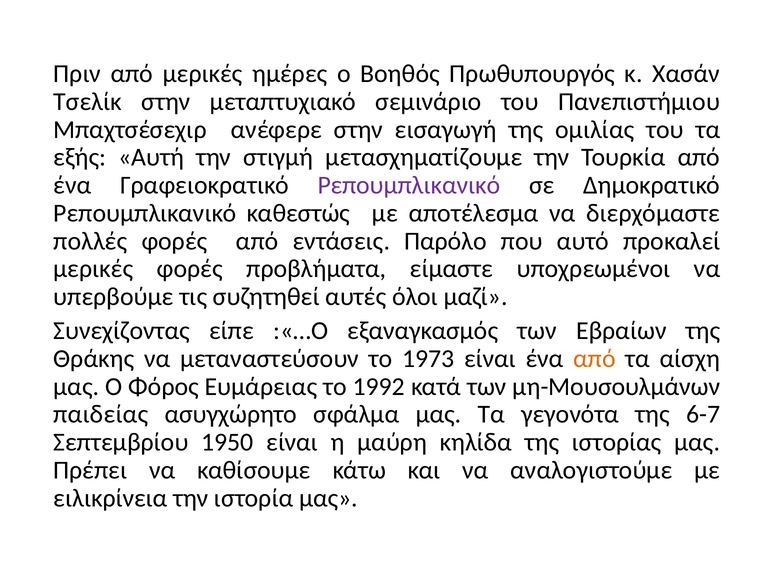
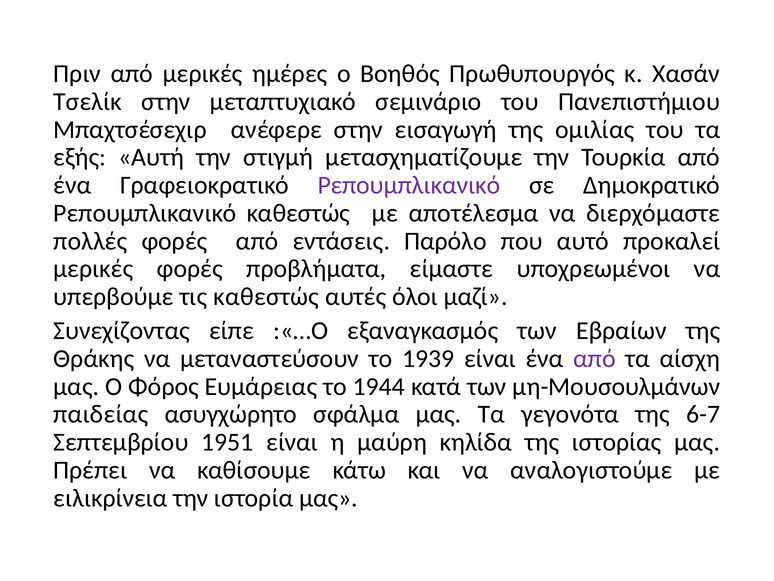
τις συζητηθεί: συζητηθεί -> καθεστώς (266, 297)
1973: 1973 -> 1939 (428, 358)
από colour: orange -> purple (595, 358)
1992: 1992 -> 1944 (379, 386)
1950: 1950 -> 1951 (227, 442)
